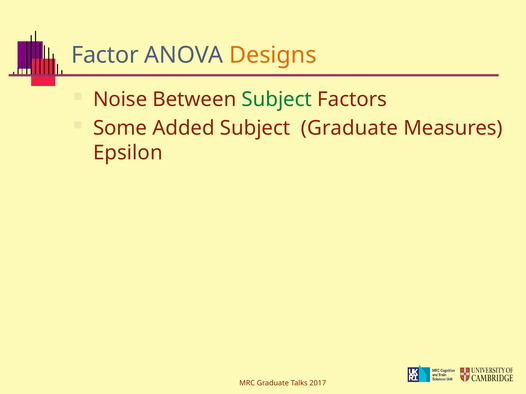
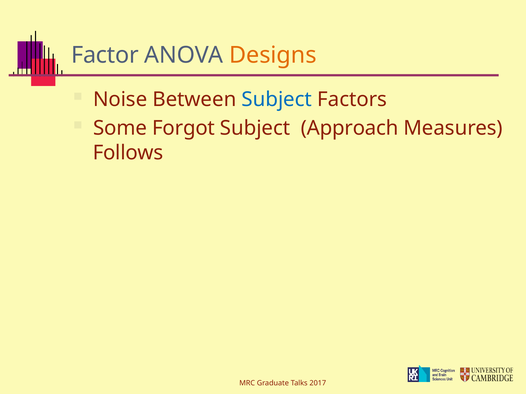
Subject colour: green -> blue (277, 100)
Added: Added -> Forgot (184, 128)
Subject Graduate: Graduate -> Approach (350, 128)
Epsilon: Epsilon -> Follows (128, 153)
